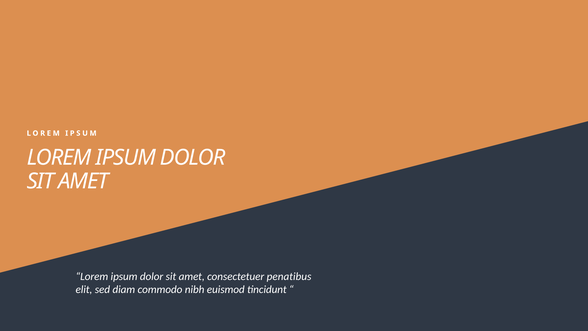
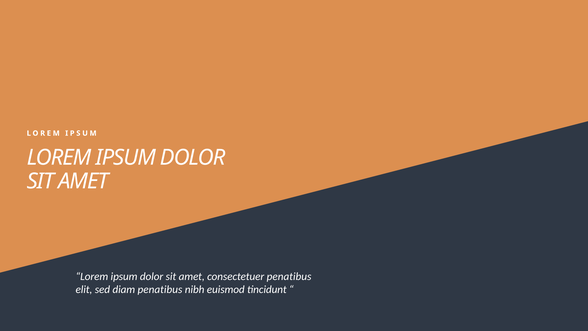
diam commodo: commodo -> penatibus (160, 289)
